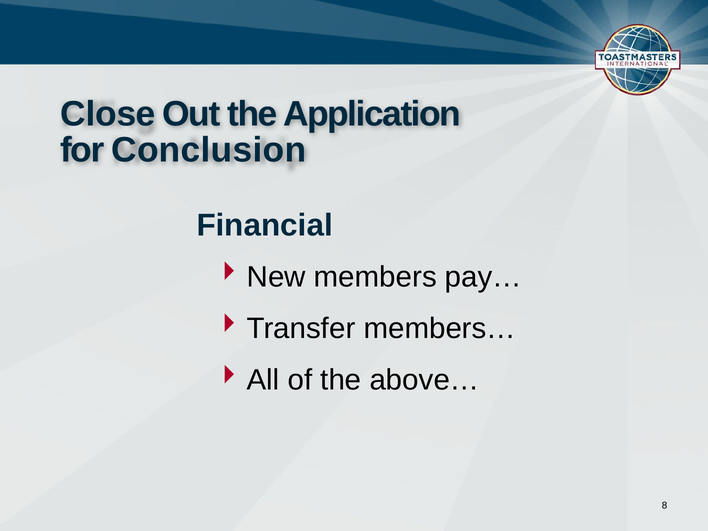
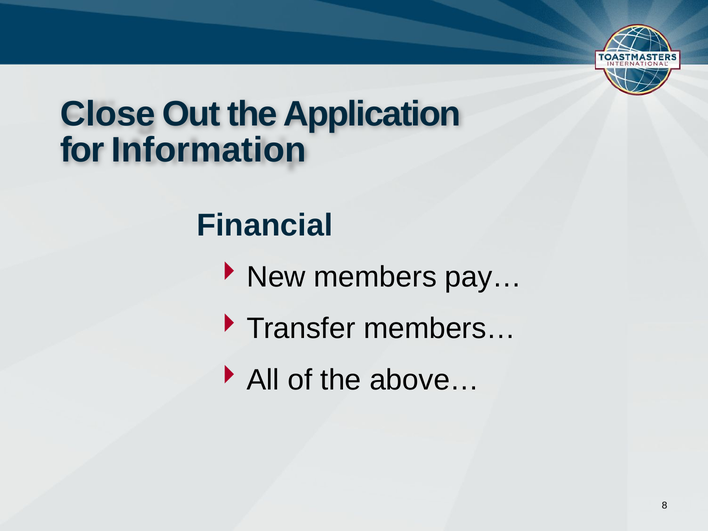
Conclusion: Conclusion -> Information (209, 150)
